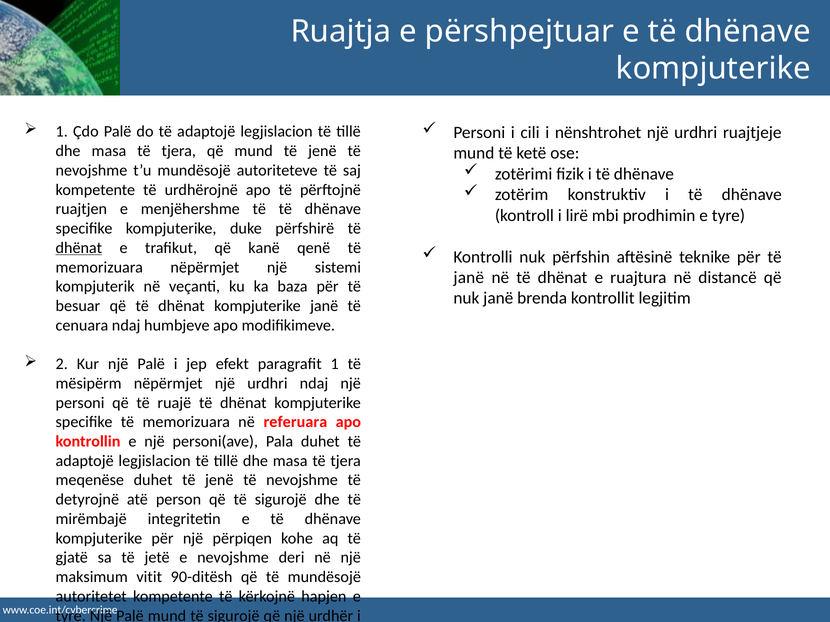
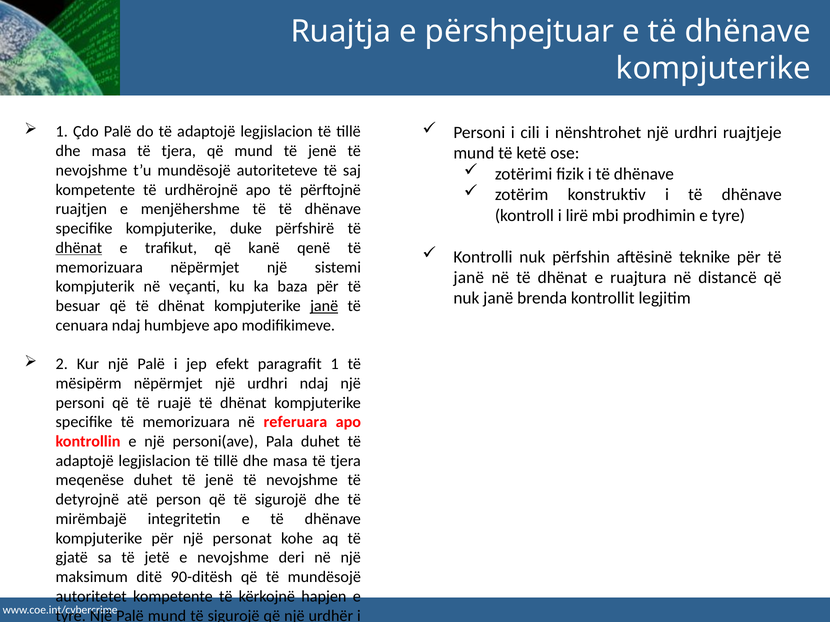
janë underline: none -> present (324, 306)
përpiqen: përpiqen -> personat (242, 539)
vitit: vitit -> ditë (149, 577)
